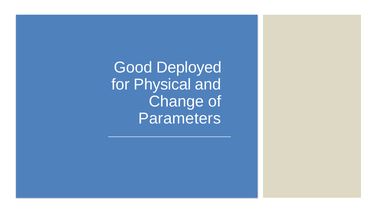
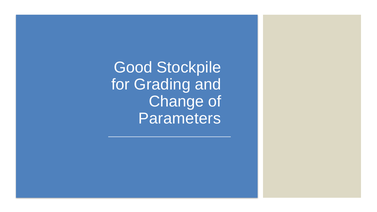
Deployed: Deployed -> Stockpile (189, 67)
Physical: Physical -> Grading (162, 84)
